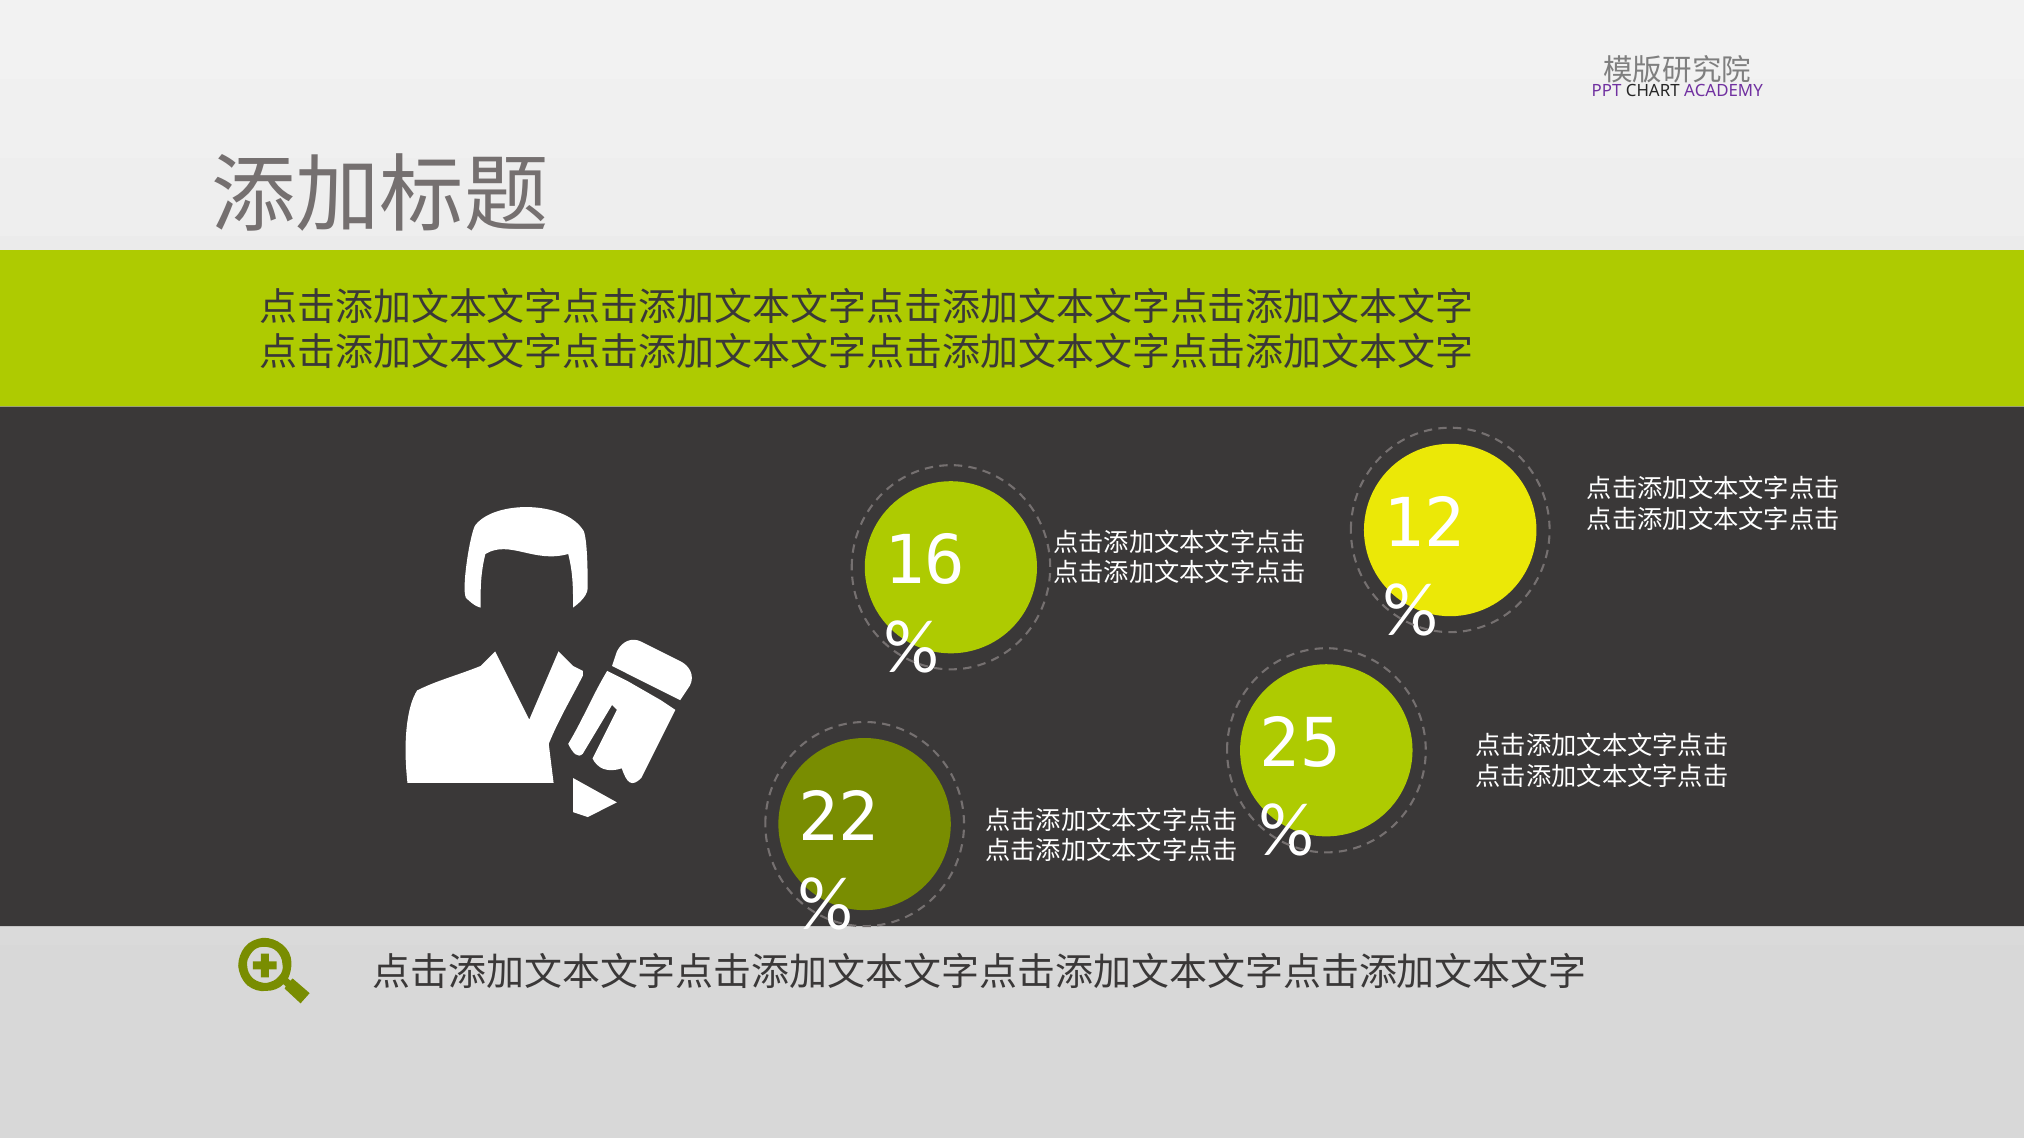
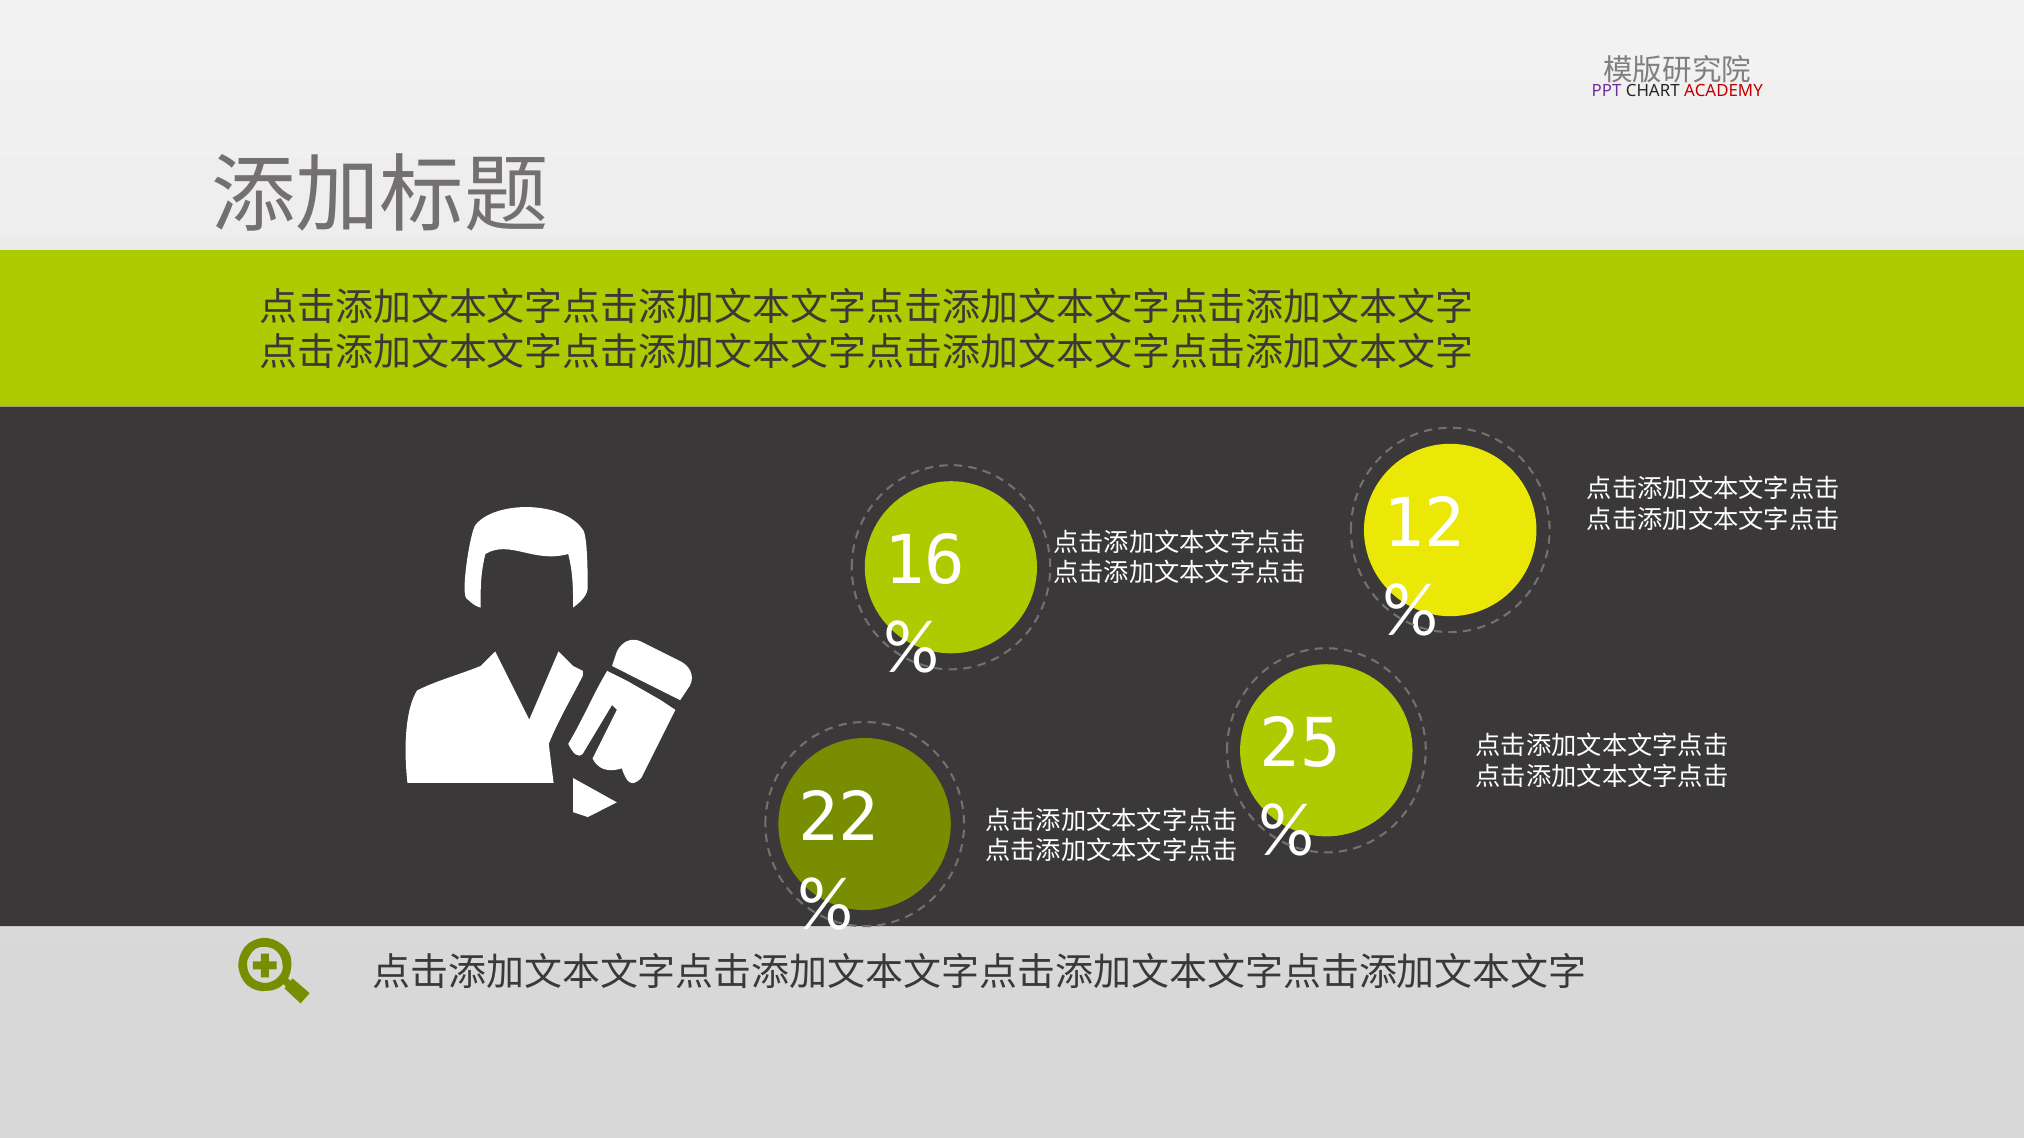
ACADEMY colour: purple -> red (1723, 91)
